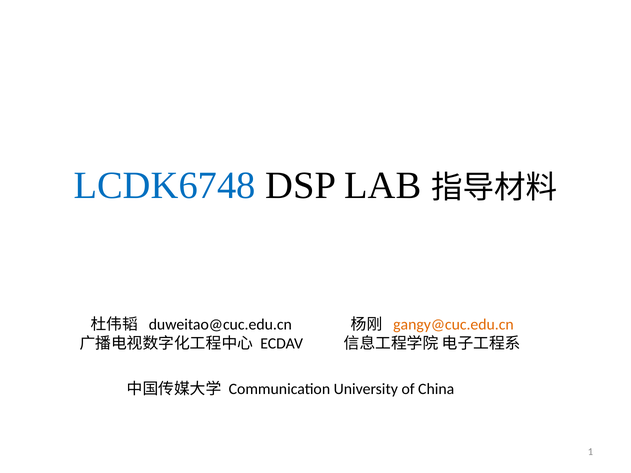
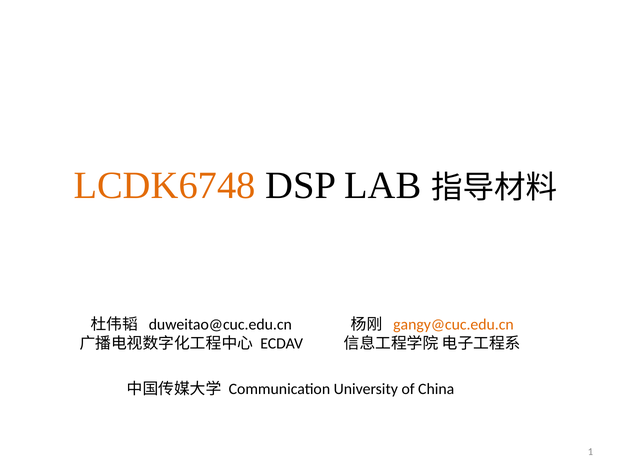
LCDK6748 colour: blue -> orange (165, 186)
